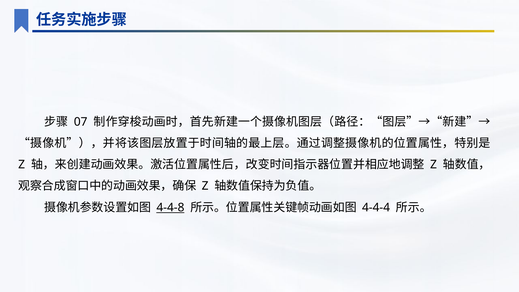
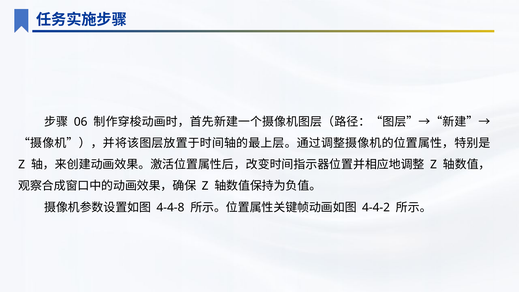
07: 07 -> 06 (81, 122)
4-4-8 underline: present -> none (170, 207)
4-4-4: 4-4-4 -> 4-4-2 (376, 207)
